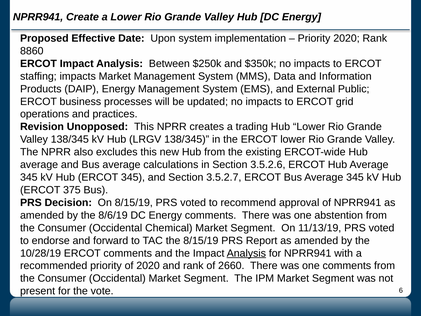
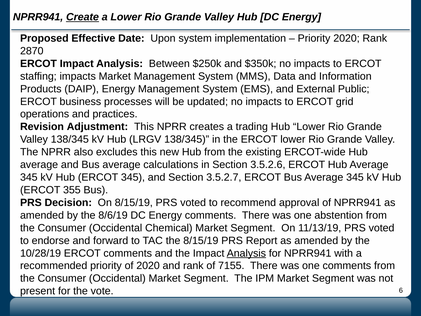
Create underline: none -> present (83, 17)
8860: 8860 -> 2870 (32, 51)
Unopposed: Unopposed -> Adjustment (97, 127)
375: 375 -> 355 (72, 190)
2660: 2660 -> 7155 (231, 266)
